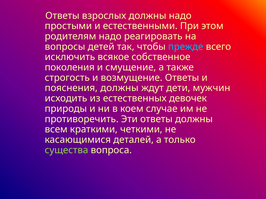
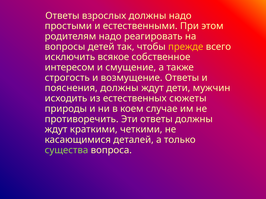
прежде colour: light blue -> yellow (186, 47)
поколения: поколения -> интересом (70, 68)
девочек: девочек -> сюжеты (188, 99)
всем: всем -> ждут (56, 130)
